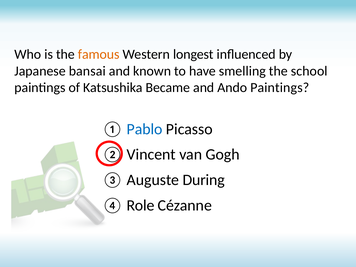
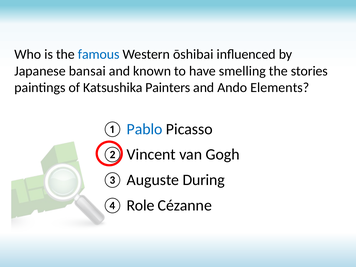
famous colour: orange -> blue (99, 54)
longest: longest -> ōshibai (193, 54)
school: school -> stories (309, 71)
Became: Became -> Painters (168, 88)
Ando Paintings: Paintings -> Elements (280, 88)
